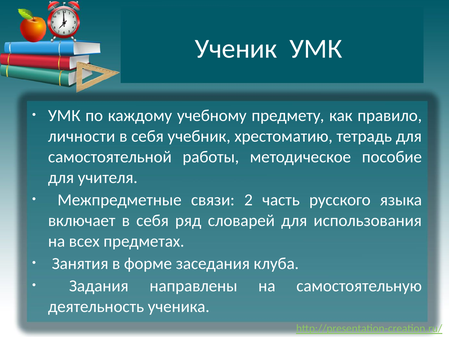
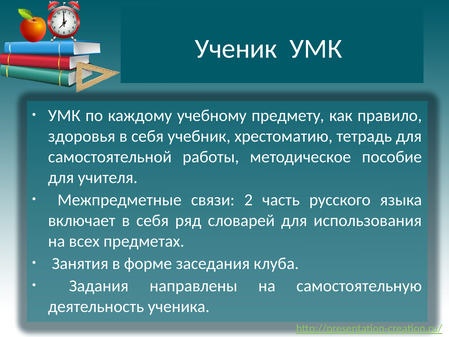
личности: личности -> здоровья (82, 136)
